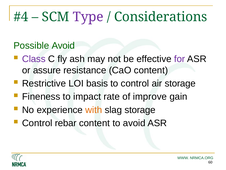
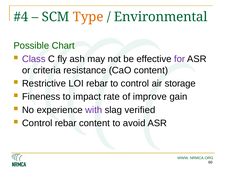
Type colour: purple -> orange (88, 17)
Considerations: Considerations -> Environmental (161, 17)
Possible Avoid: Avoid -> Chart (63, 46)
assure: assure -> criteria (47, 70)
LOI basis: basis -> rebar (97, 83)
with colour: orange -> purple (94, 110)
slag storage: storage -> verified (140, 110)
